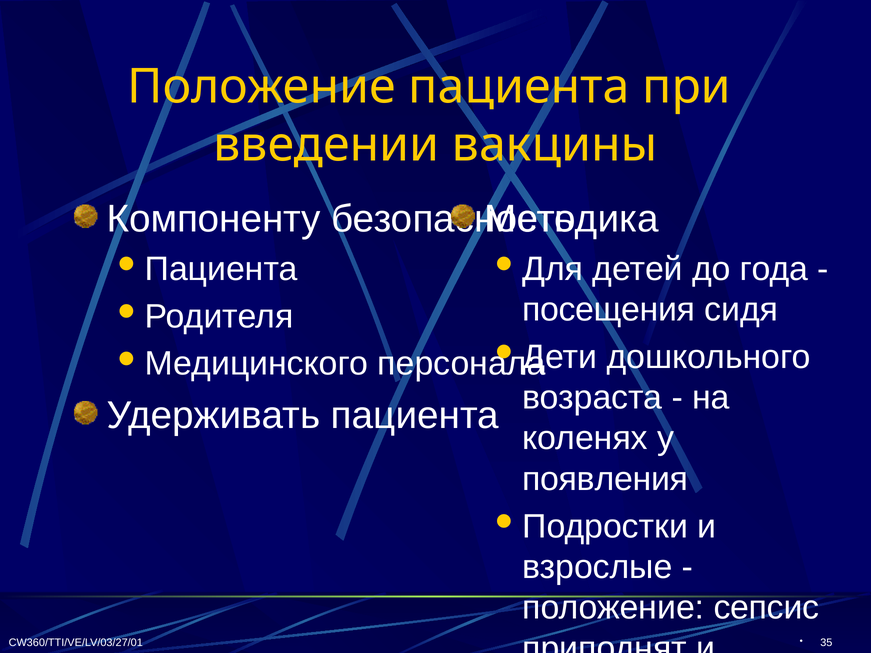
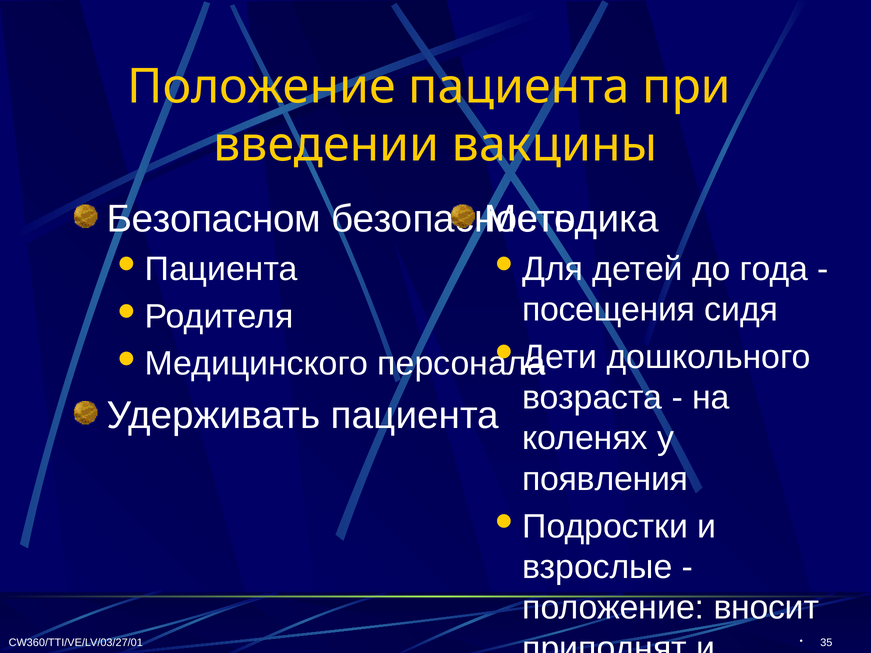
Компоненту: Компоненту -> Безопасном (214, 219)
сепсис: сепсис -> вносит (766, 608)
